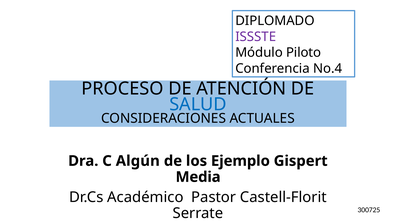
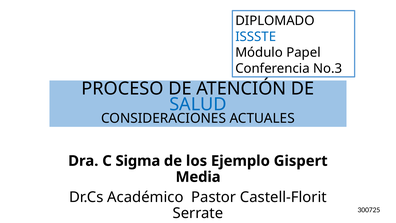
ISSSTE colour: purple -> blue (256, 37)
Piloto: Piloto -> Papel (304, 53)
No.4: No.4 -> No.3 (328, 68)
Algún: Algún -> Sigma (138, 161)
